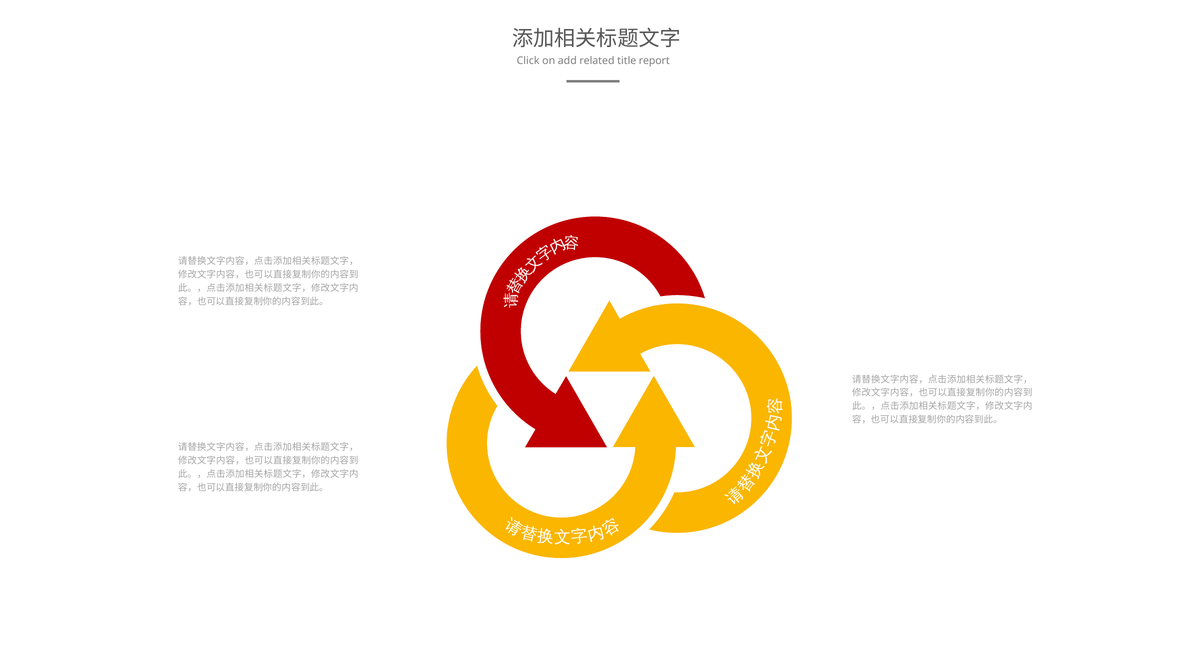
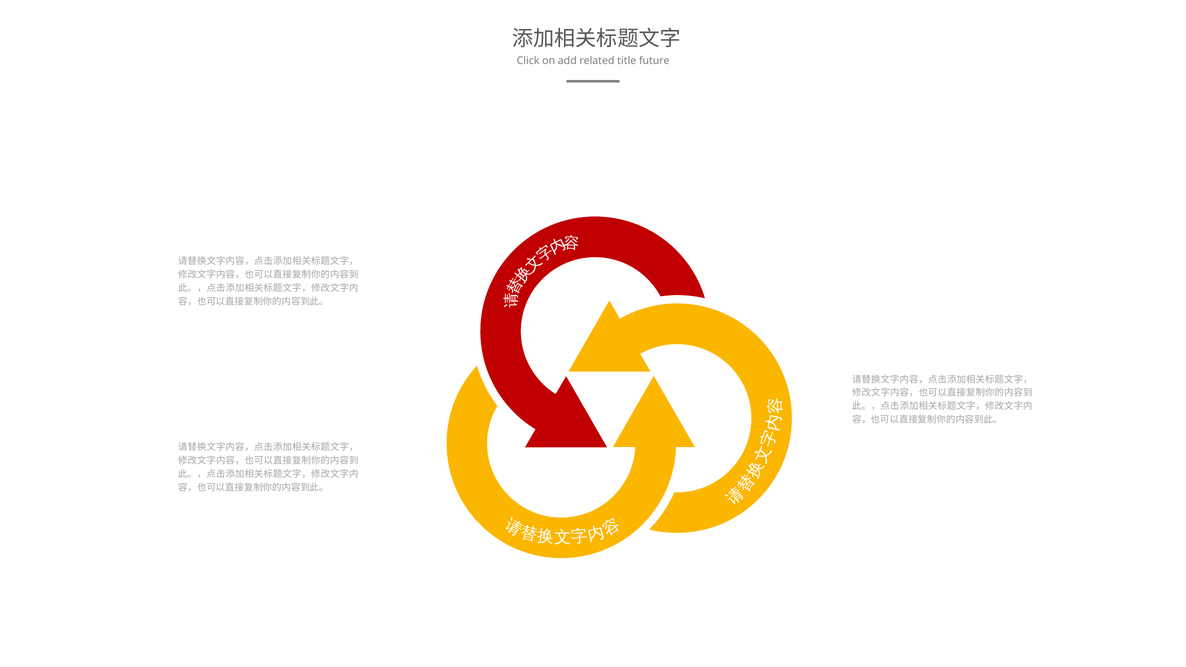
report: report -> future (654, 61)
